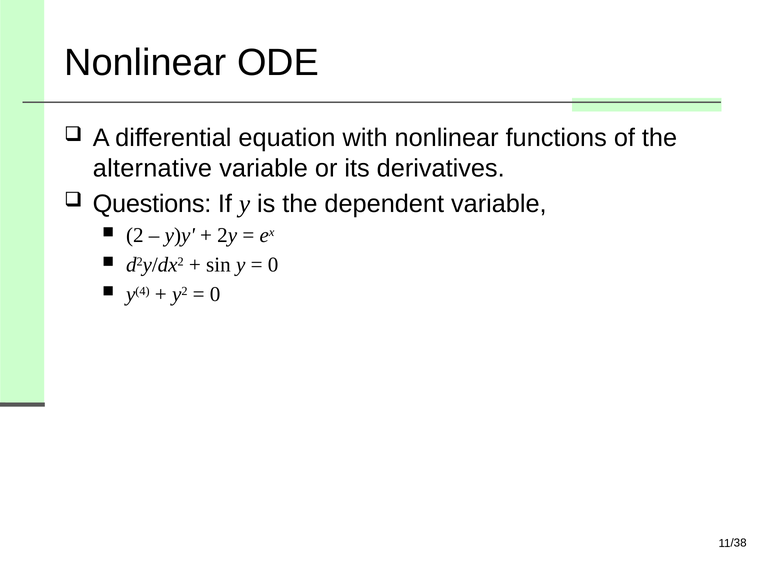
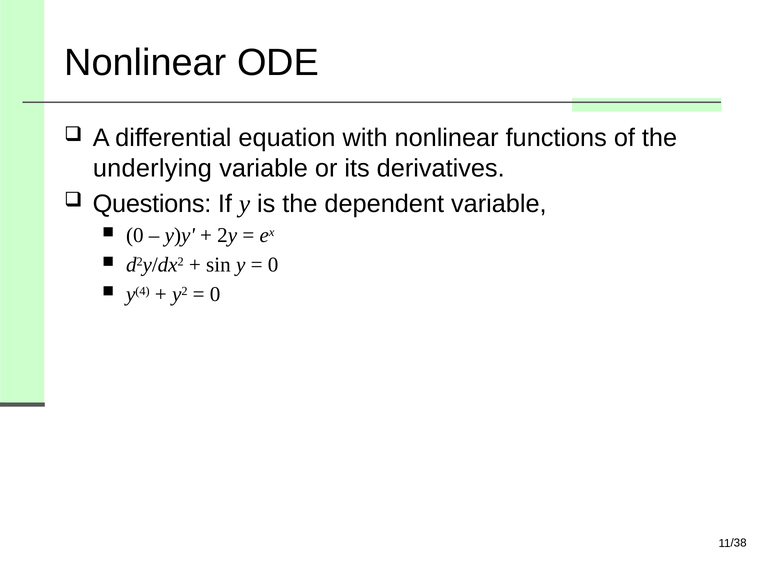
alternative: alternative -> underlying (152, 168)
2: 2 -> 0 (135, 236)
